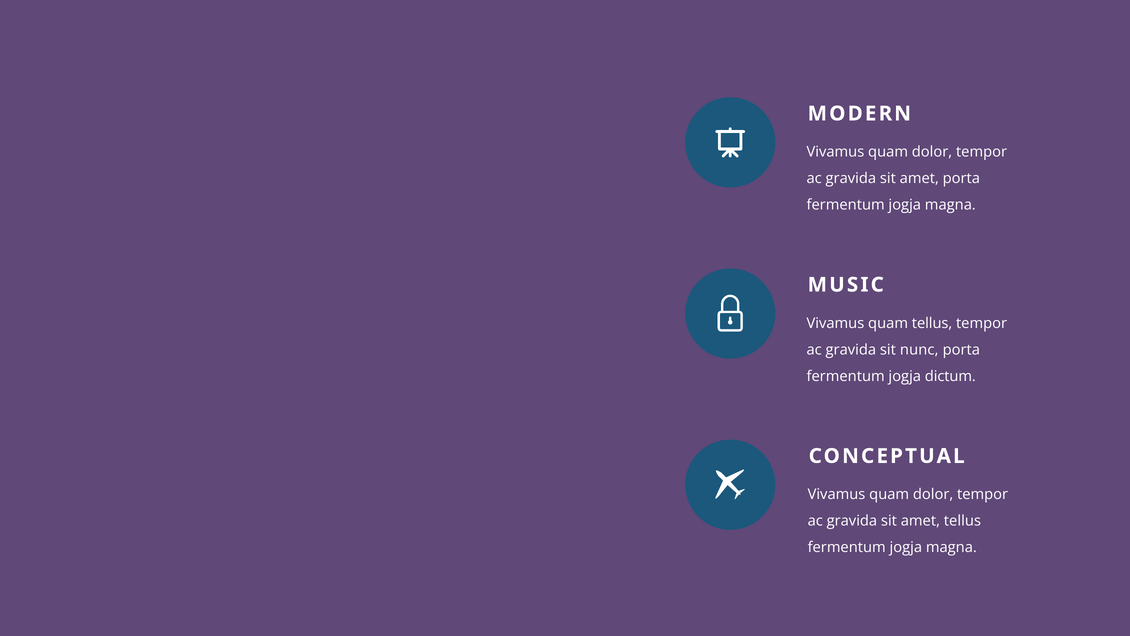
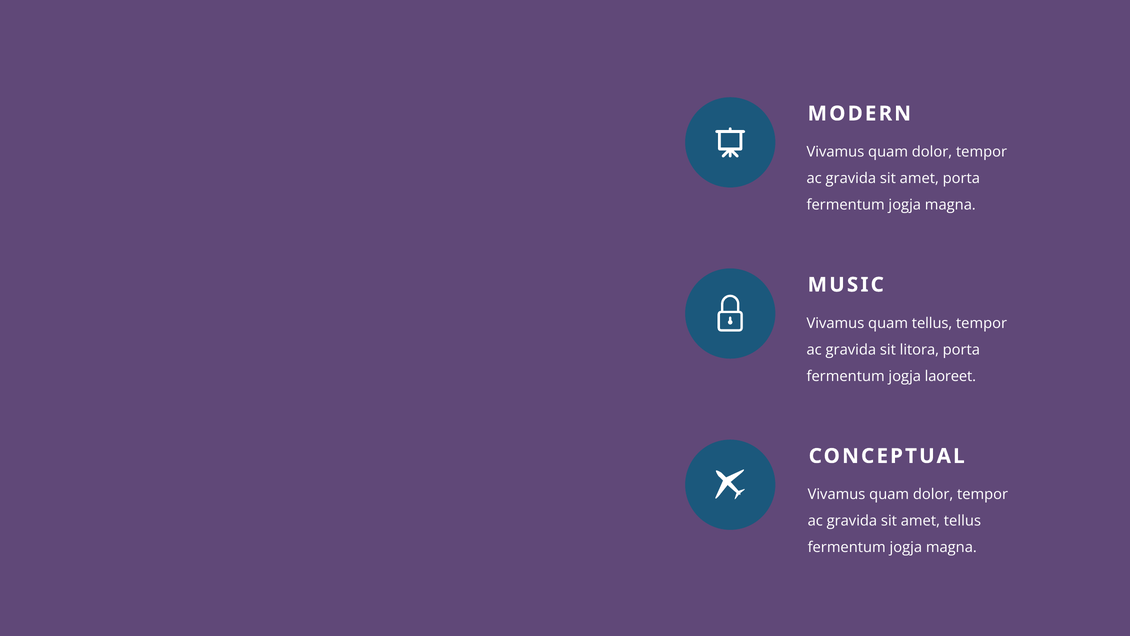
nunc: nunc -> litora (919, 350)
dictum: dictum -> laoreet (950, 376)
